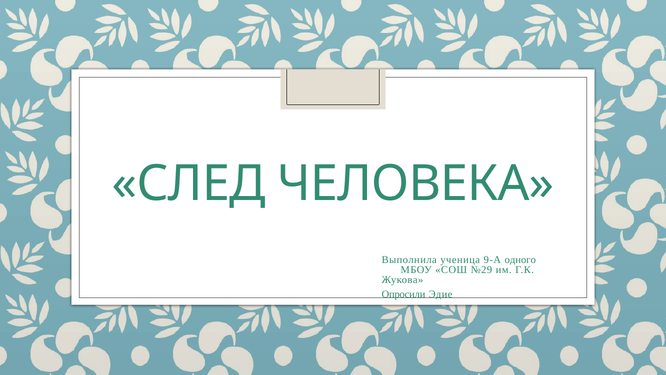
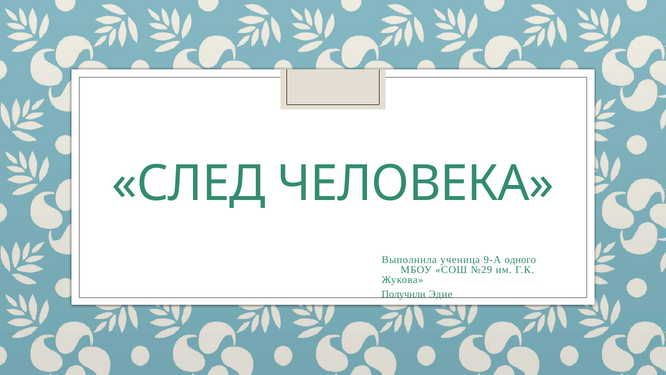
Опросили: Опросили -> Получили (403, 294)
